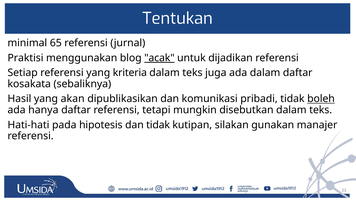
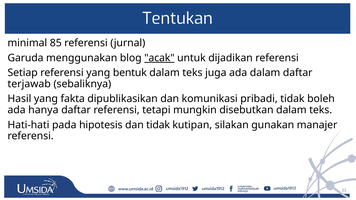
65: 65 -> 85 (56, 43)
Praktisi: Praktisi -> Garuda (26, 58)
kriteria: kriteria -> bentuk (130, 73)
kosakata: kosakata -> terjawab (29, 84)
akan: akan -> fakta (73, 99)
boleh underline: present -> none (321, 99)
